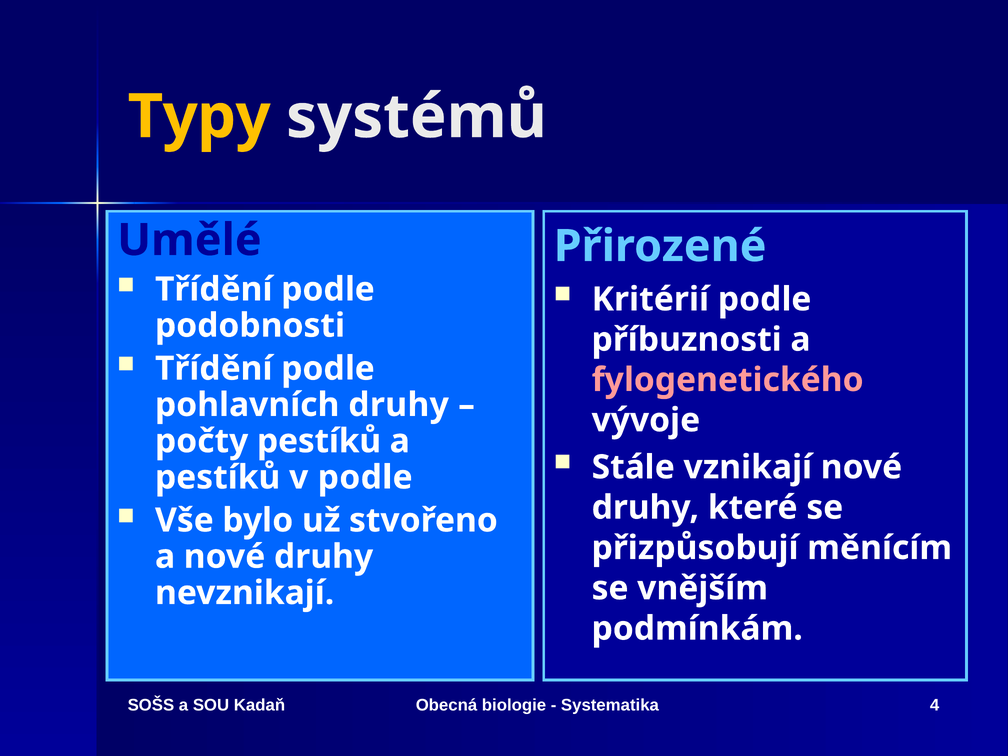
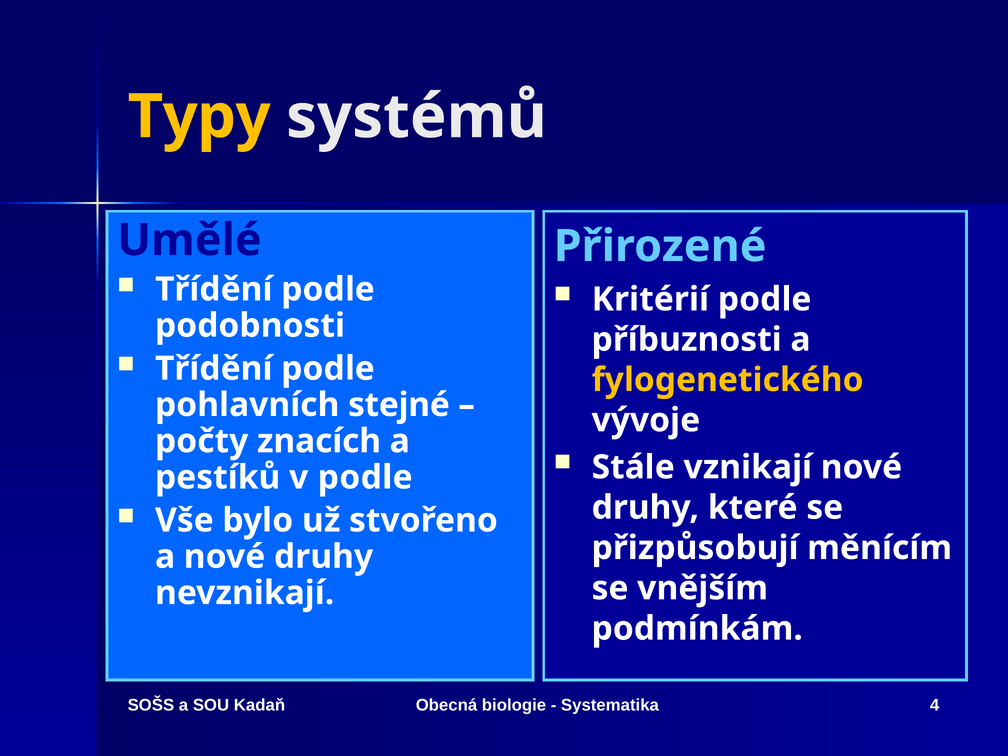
fylogenetického colour: pink -> yellow (728, 380)
pohlavních druhy: druhy -> stejné (399, 405)
počty pestíků: pestíků -> znacích (319, 441)
